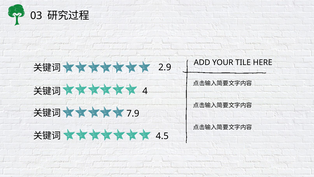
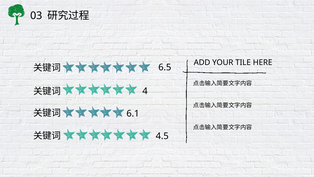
2.9: 2.9 -> 6.5 (165, 67)
7.9: 7.9 -> 6.1 (133, 113)
